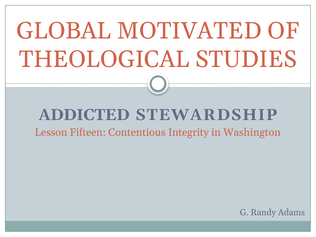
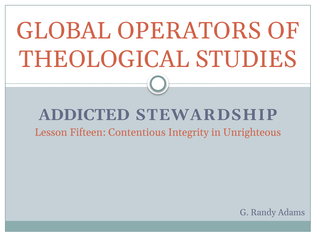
MOTIVATED: MOTIVATED -> OPERATORS (189, 31)
Washington: Washington -> Unrighteous (252, 132)
